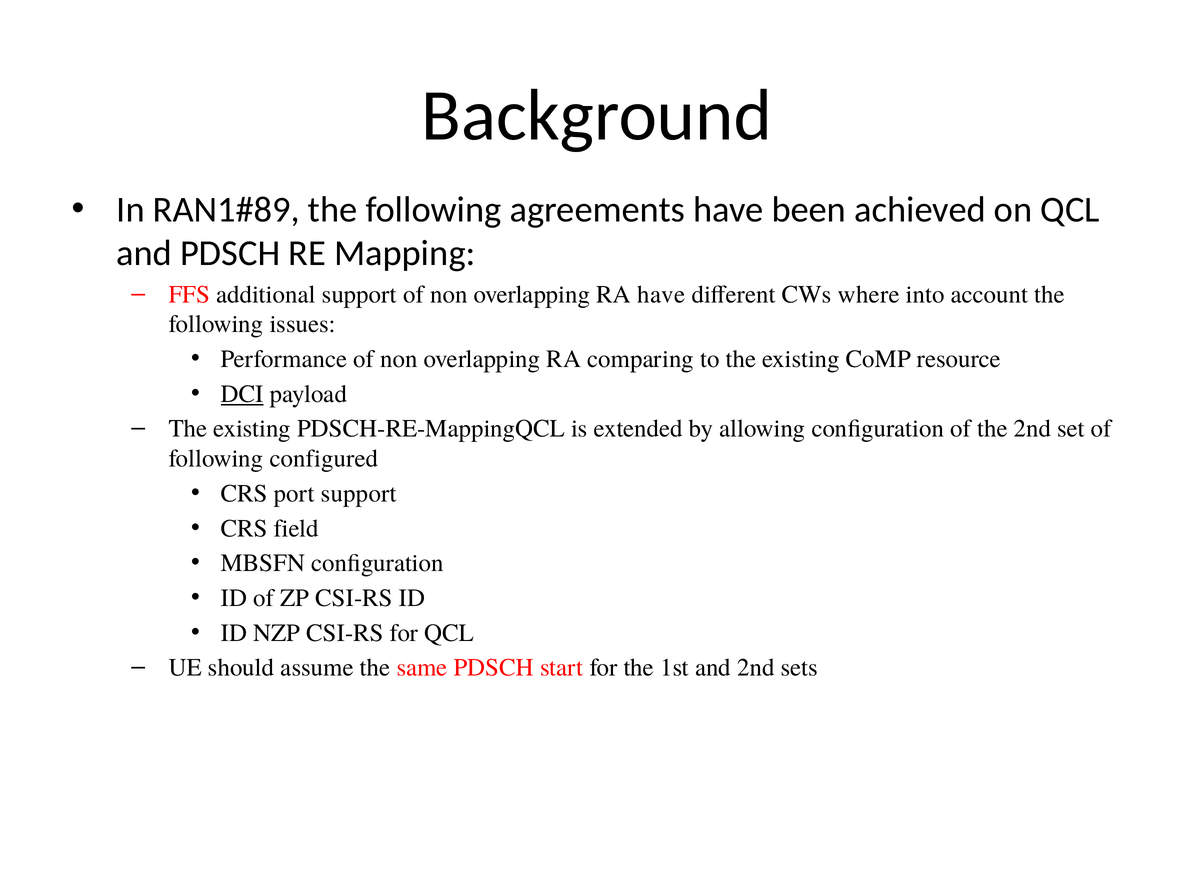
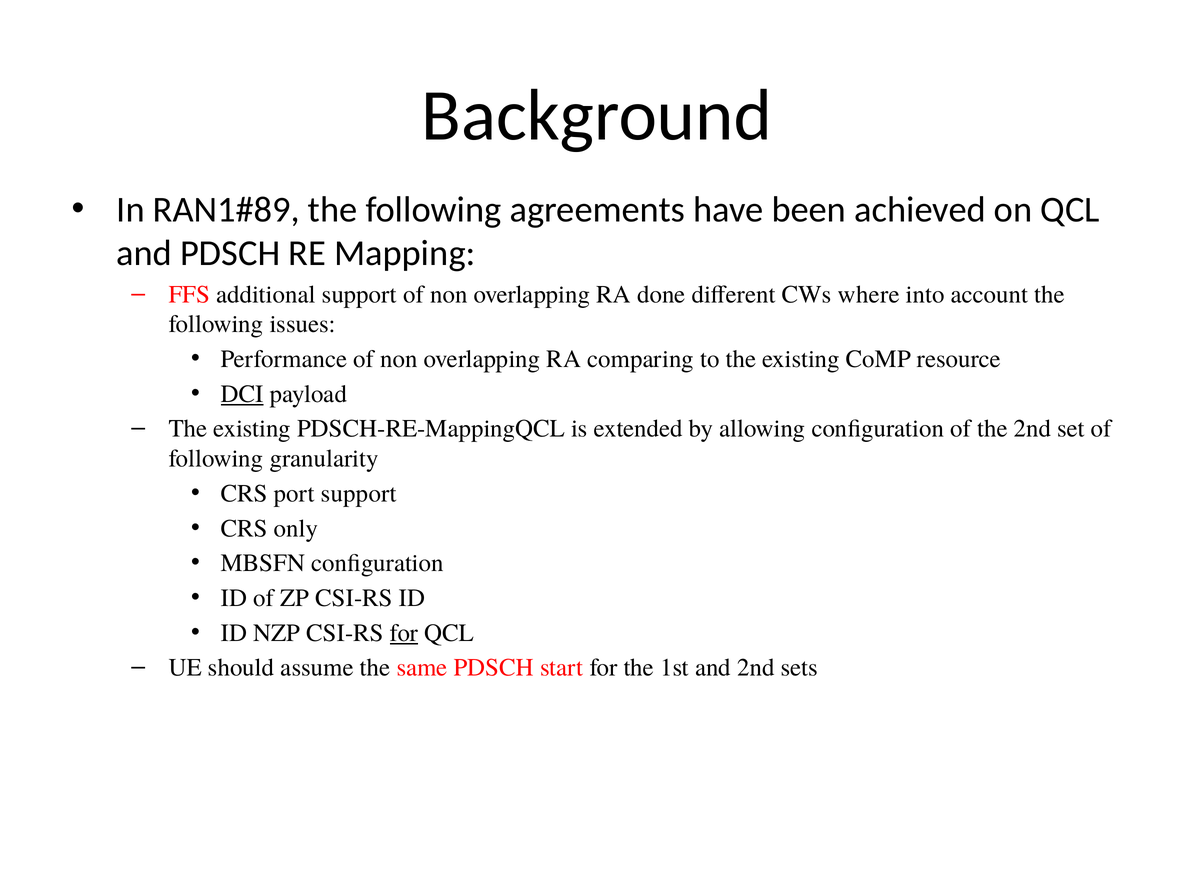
RA have: have -> done (661, 294)
configured: configured -> granularity (324, 458)
field: field -> only (296, 528)
for underline: none -> present (404, 633)
